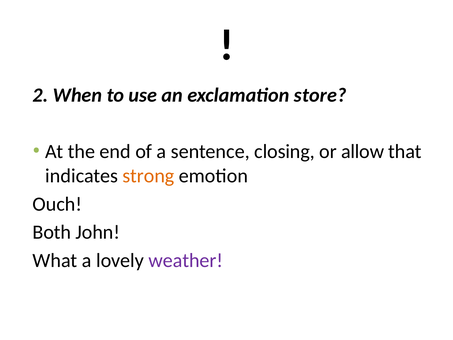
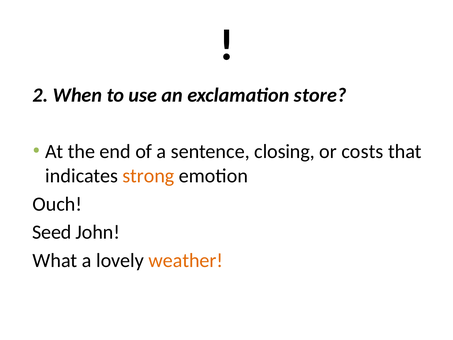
allow: allow -> costs (362, 151)
Both: Both -> Seed (52, 232)
weather colour: purple -> orange (186, 260)
